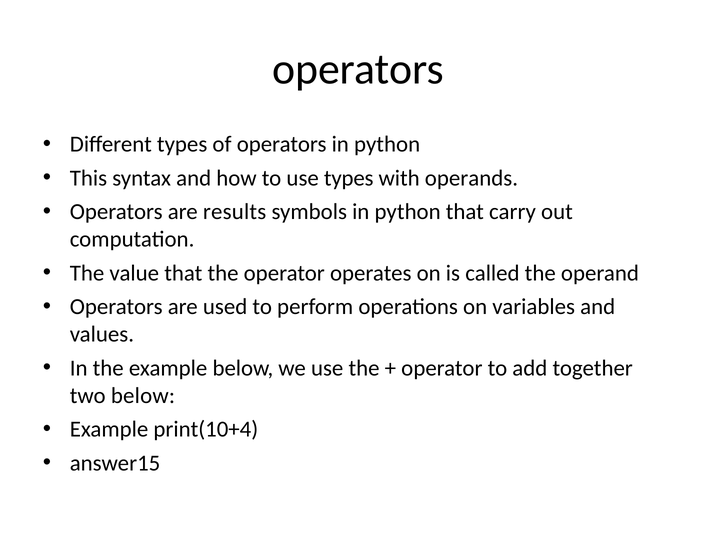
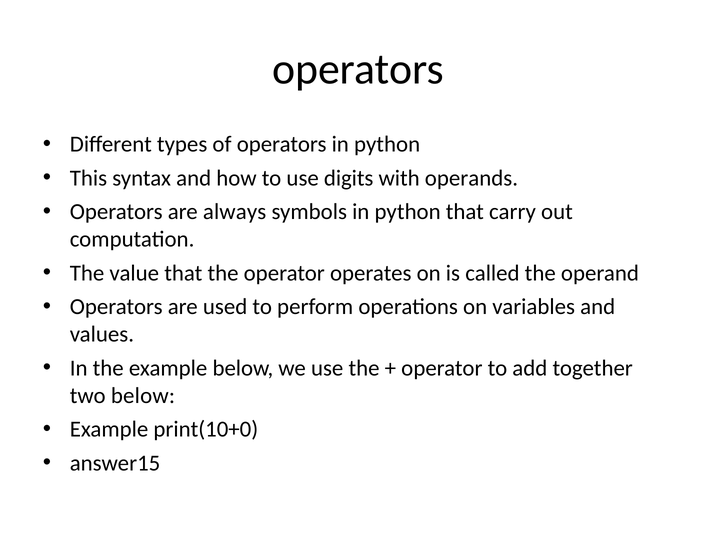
use types: types -> digits (349, 178)
results: results -> always (235, 212)
print(10+4: print(10+4 -> print(10+0 (206, 429)
